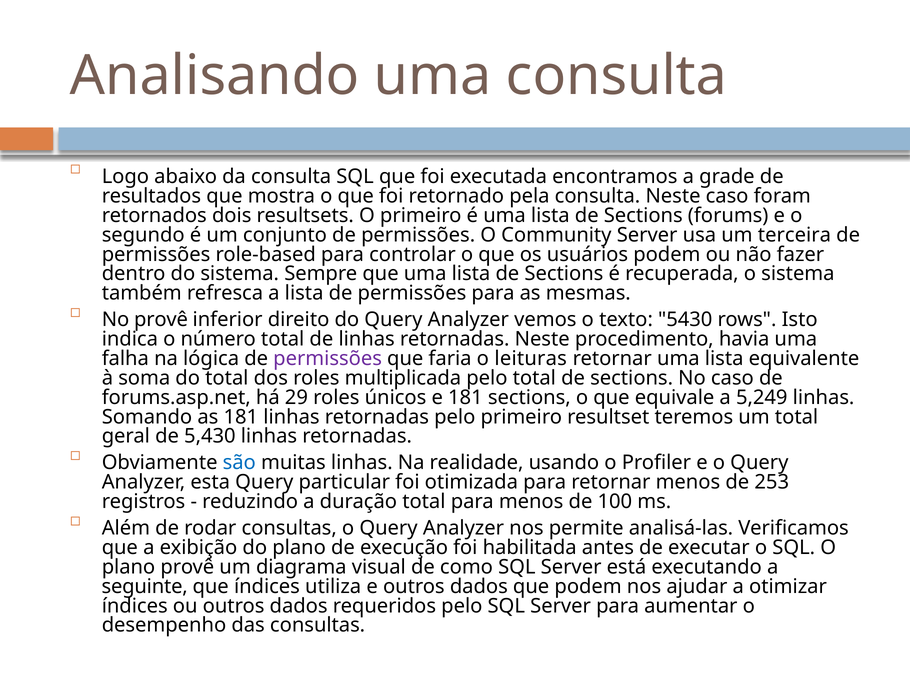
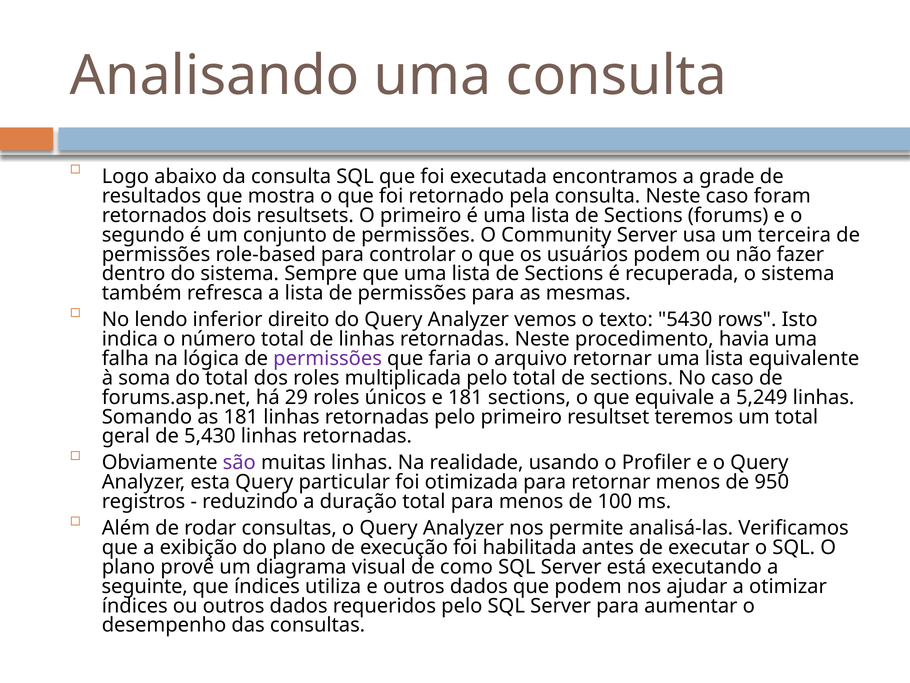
No provê: provê -> lendo (161, 319)
leituras: leituras -> arquivo (531, 358)
são colour: blue -> purple (239, 462)
253: 253 -> 950 (772, 482)
